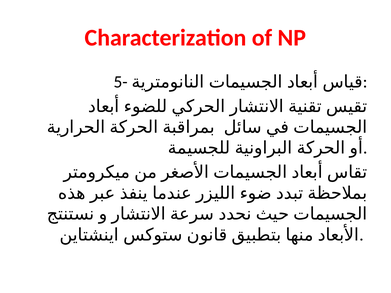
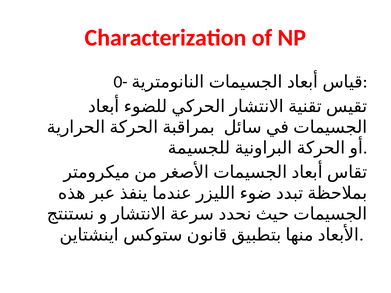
5-: 5- -> 0- (121, 82)
